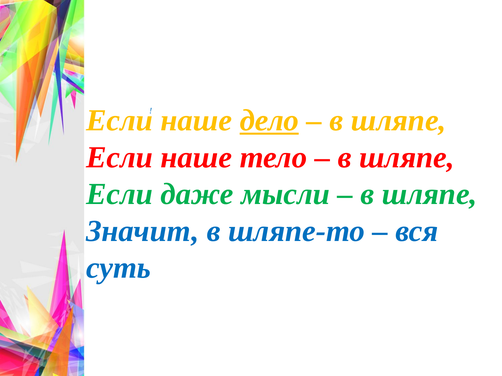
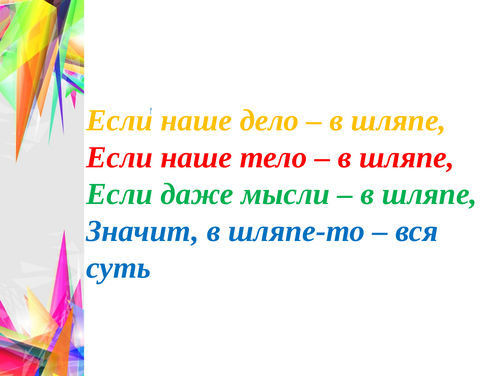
дело underline: present -> none (269, 121)
